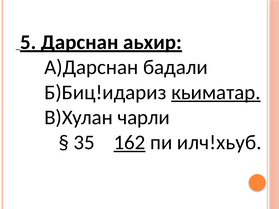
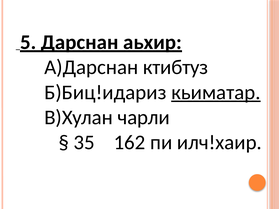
бадали: бадали -> ктибтуз (175, 67)
162 underline: present -> none (129, 143)
илч!хьуб: илч!хьуб -> илч!хаир (219, 143)
